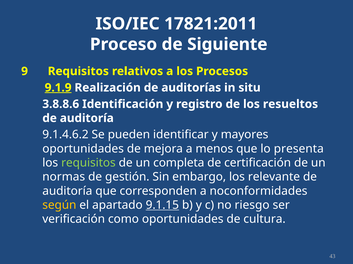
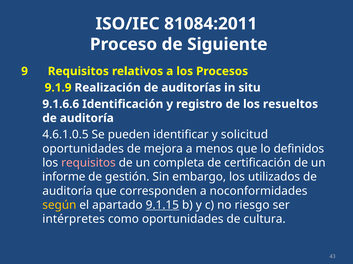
17821:2011: 17821:2011 -> 81084:2011 (211, 24)
9.1.9 underline: present -> none (58, 88)
3.8.8.6: 3.8.8.6 -> 9.1.6.6 (61, 104)
9.1.4.6.2: 9.1.4.6.2 -> 4.6.1.0.5 (65, 135)
mayores: mayores -> solicitud (244, 135)
presenta: presenta -> definidos (299, 149)
requisitos colour: light green -> pink (88, 163)
normas: normas -> informe (64, 177)
relevante: relevante -> utilizados (274, 177)
verificación: verificación -> intérpretes (74, 220)
